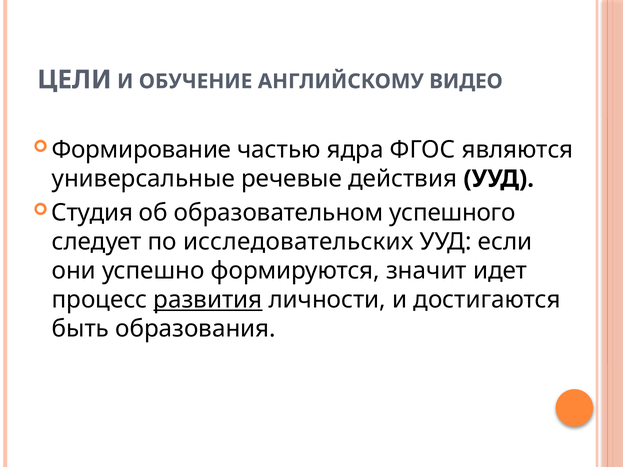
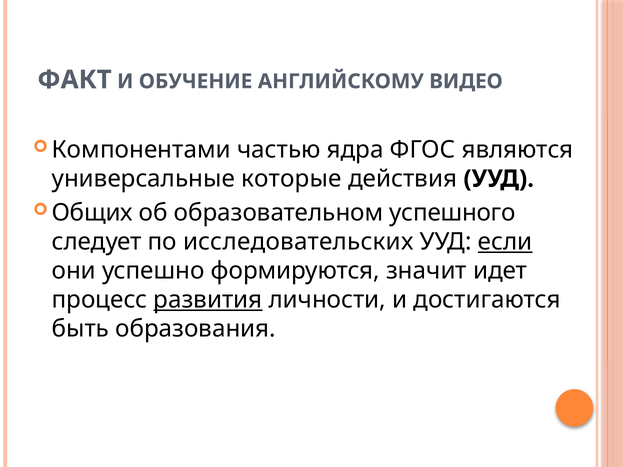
ЦЕЛИ: ЦЕЛИ -> ФАКТ (74, 80)
Формирование: Формирование -> Компонентами (141, 150)
речевые: речевые -> которые (291, 179)
Студия: Студия -> Общих (92, 213)
если underline: none -> present (505, 242)
